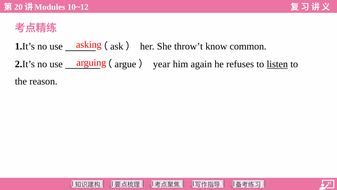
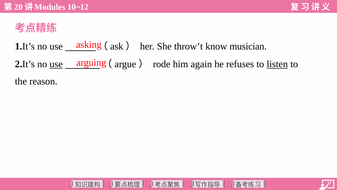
common: common -> musician (248, 46)
use underline: none -> present (56, 64)
year: year -> rode (162, 64)
